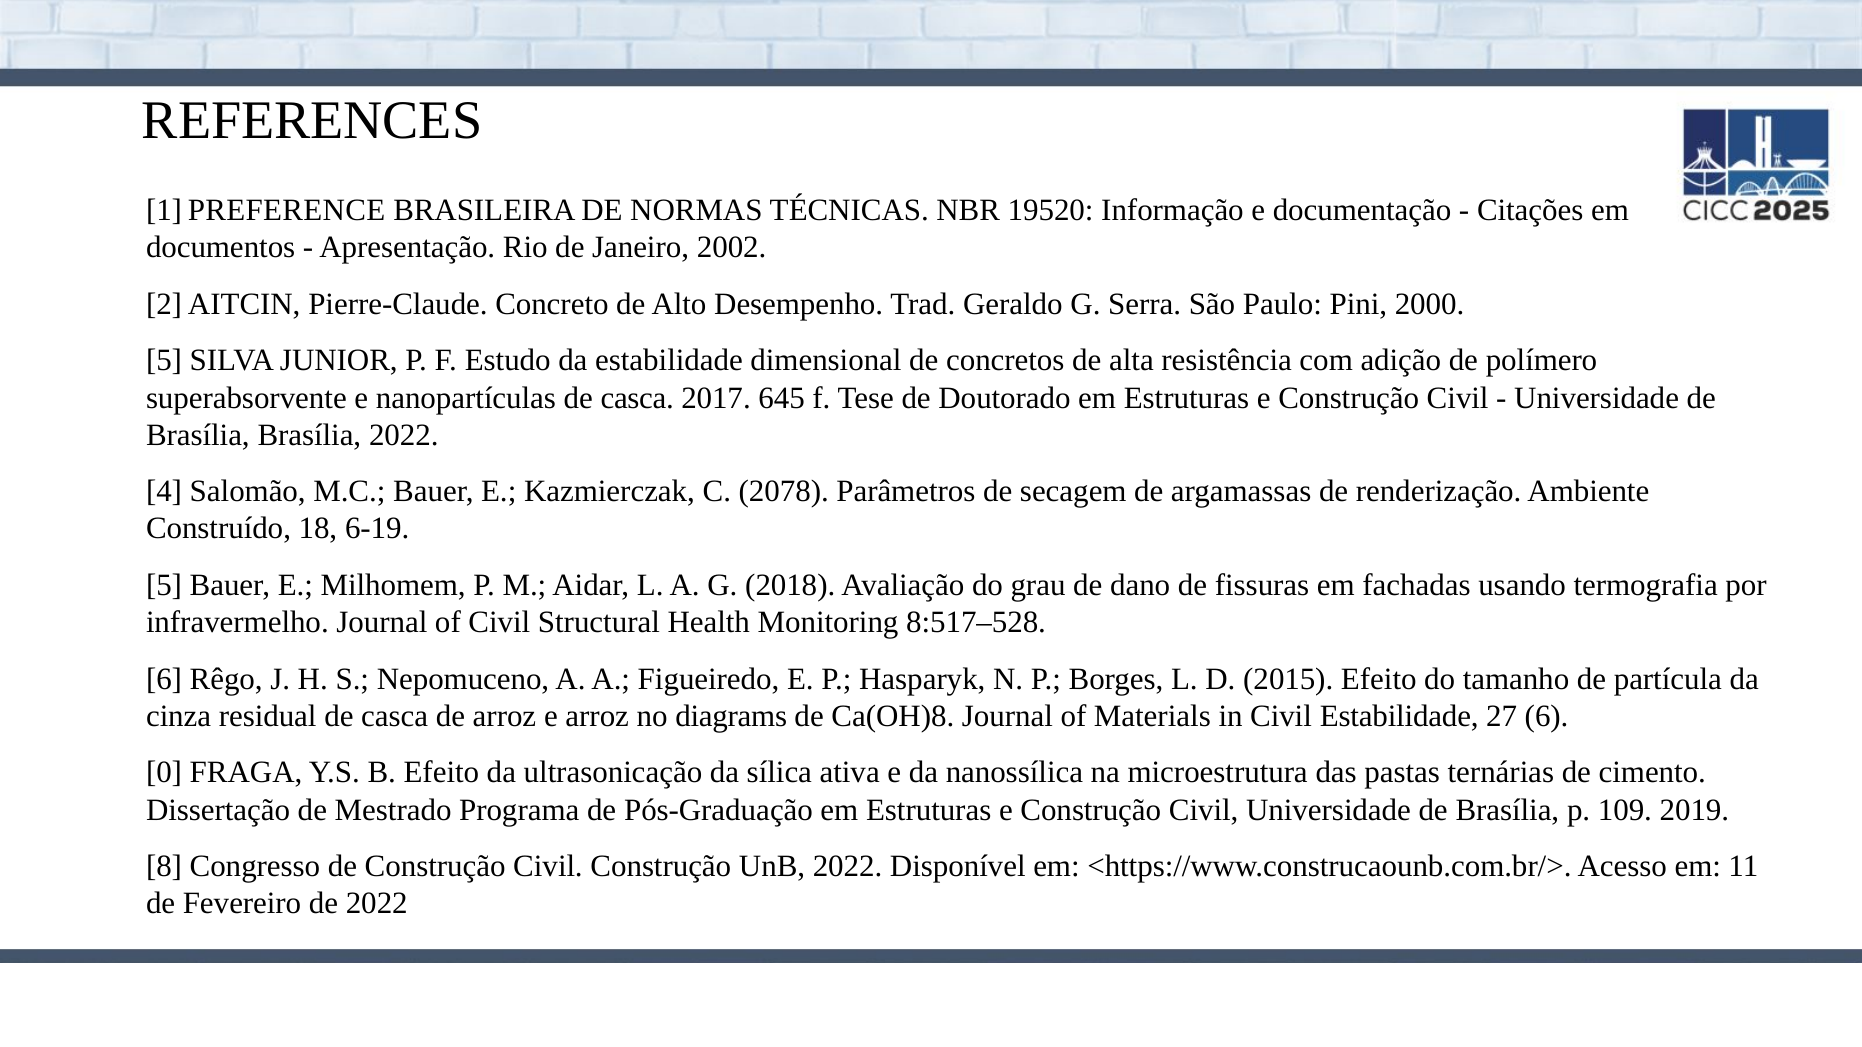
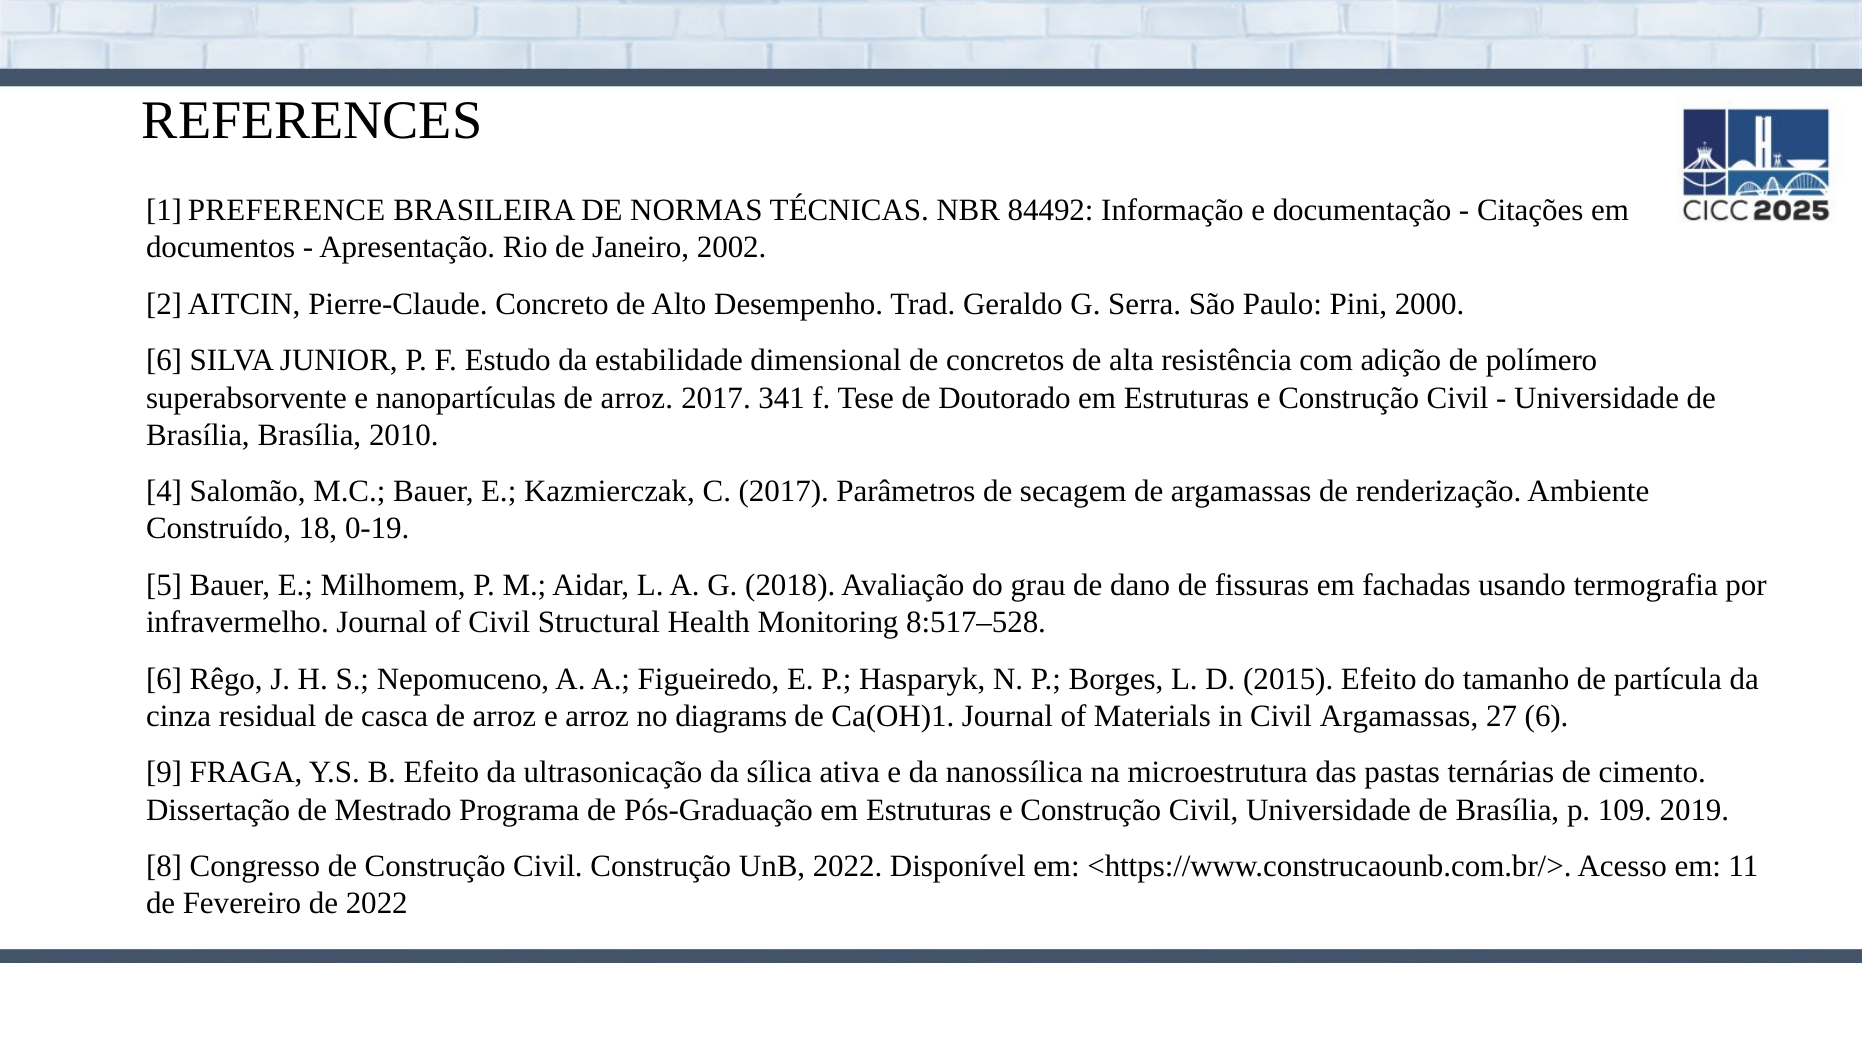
19520: 19520 -> 84492 (1051, 210)
5: 5 -> 6 (164, 361)
nanopartículas de casca: casca -> arroz (637, 398)
645: 645 -> 341 (782, 398)
Brasília 2022: 2022 -> 2010 (404, 435)
C 2078: 2078 -> 2017 (784, 492)
6-19: 6-19 -> 0-19 (377, 529)
Ca(OH)8: Ca(OH)8 -> Ca(OH)1 (893, 716)
Civil Estabilidade: Estabilidade -> Argamassas (1399, 716)
0: 0 -> 9 (164, 773)
